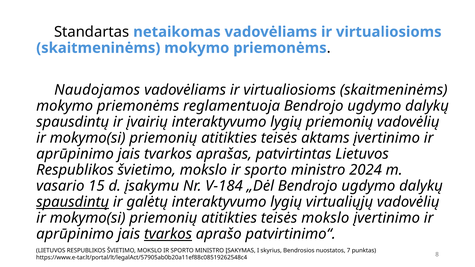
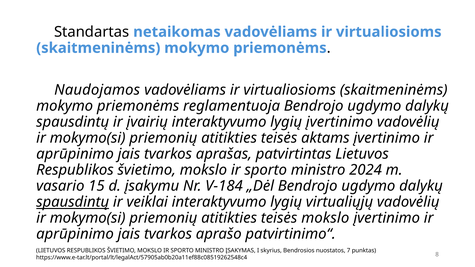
lygių priemonių: priemonių -> įvertinimo (339, 122)
galėtų: galėtų -> veiklai (147, 202)
tvarkos underline: present -> none (168, 234)
